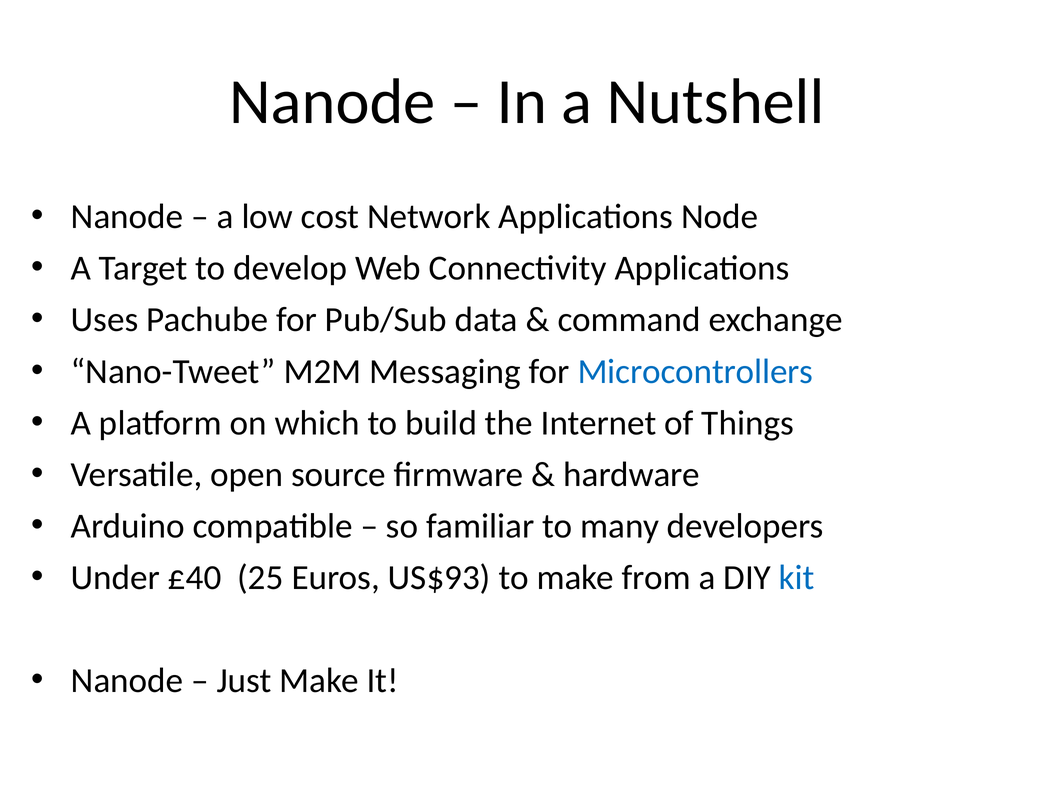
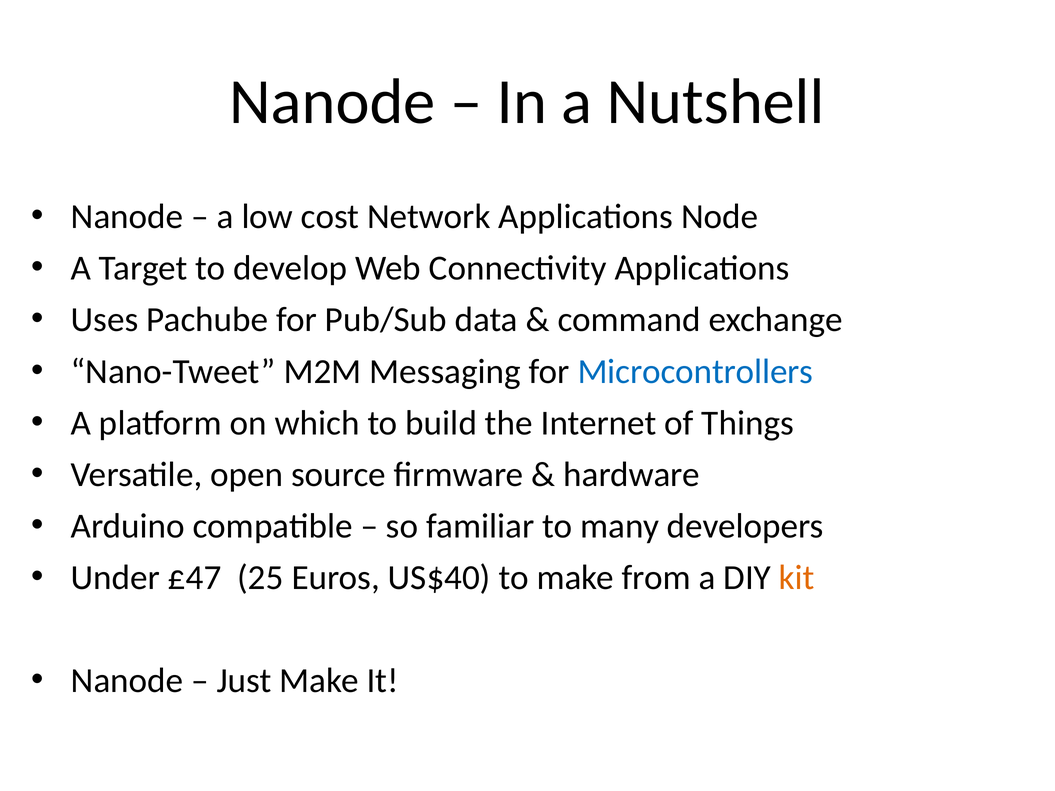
£40: £40 -> £47 (195, 578)
US$93: US$93 -> US$40 (439, 578)
kit colour: blue -> orange (797, 578)
